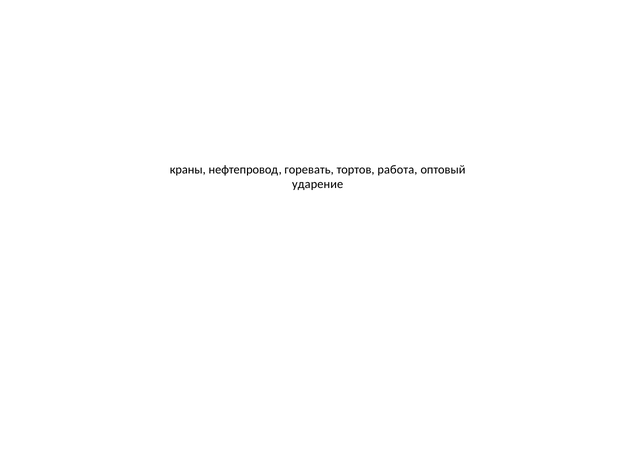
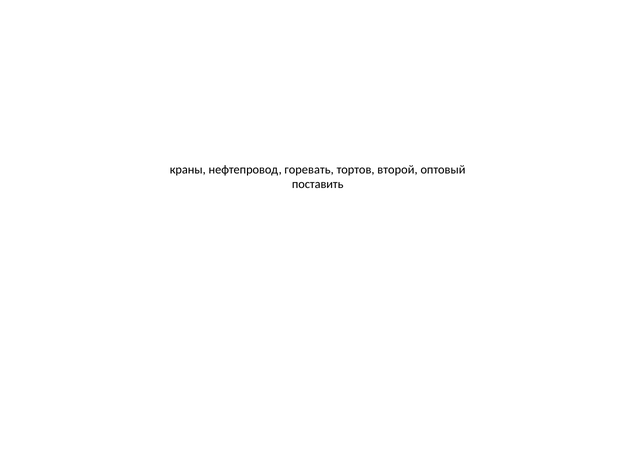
работа: работа -> второй (397, 169)
ударение: ударение -> поставить (318, 184)
